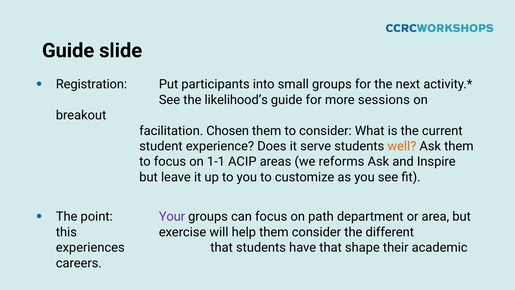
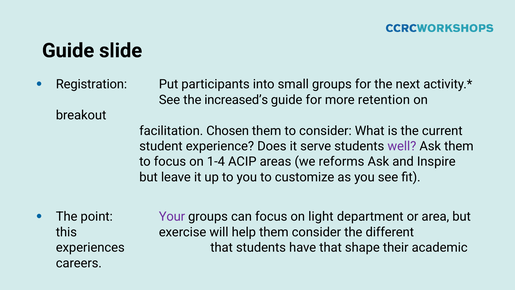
likelihood’s: likelihood’s -> increased’s (236, 100)
sessions: sessions -> retention (384, 100)
well colour: orange -> purple (402, 146)
1-1: 1-1 -> 1-4 (216, 162)
path: path -> light (321, 216)
